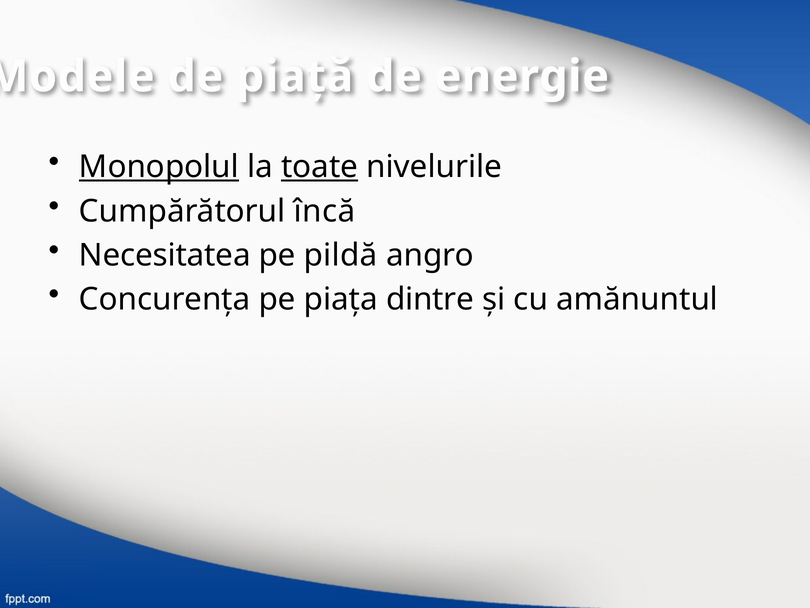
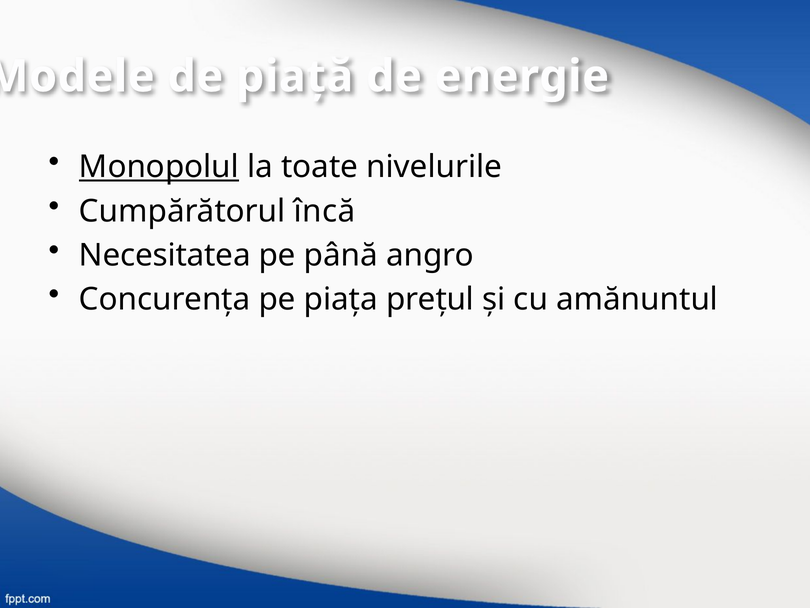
toate underline: present -> none (320, 167)
pildă: pildă -> până (341, 255)
dintre: dintre -> prețul (430, 299)
